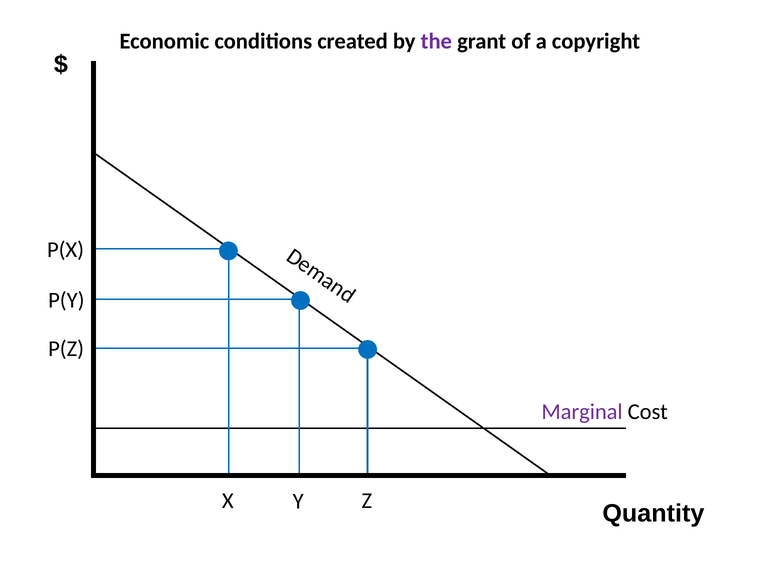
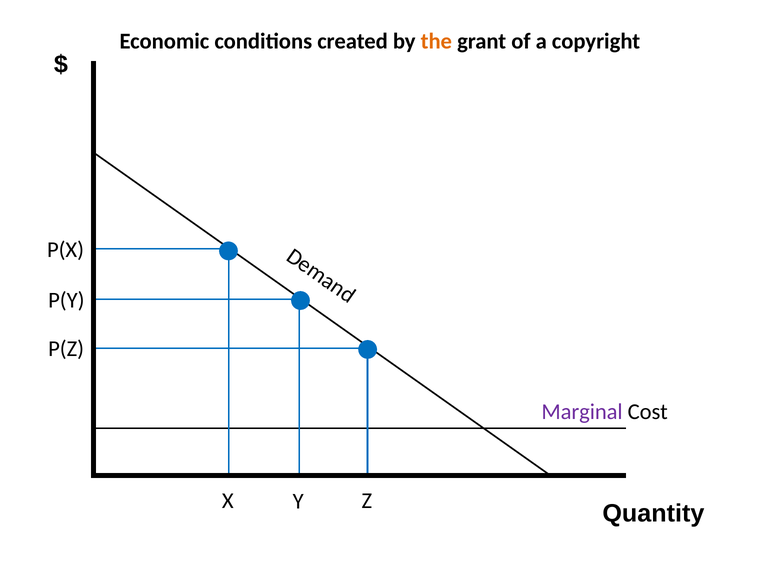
the colour: purple -> orange (436, 41)
